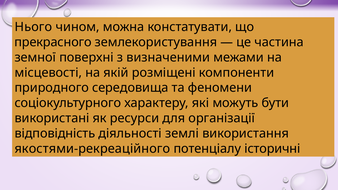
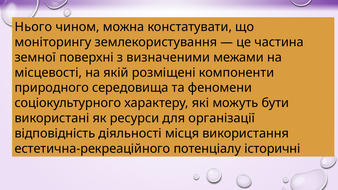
прекрасного: прекрасного -> моніторингу (53, 42)
землі: землі -> місця (182, 134)
якостями-рекреаційного: якостями-рекреаційного -> естетична-рекреаційного (92, 149)
